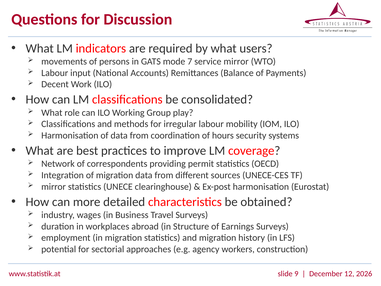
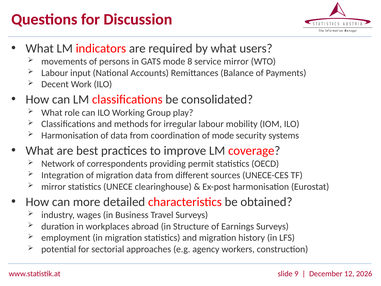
7: 7 -> 8 (190, 61)
of hours: hours -> mode (223, 135)
